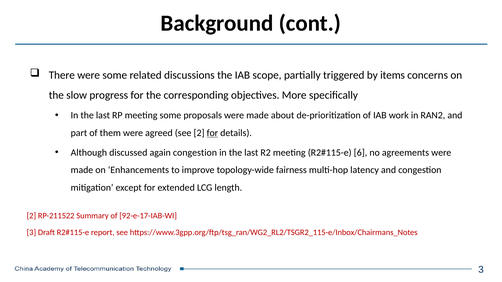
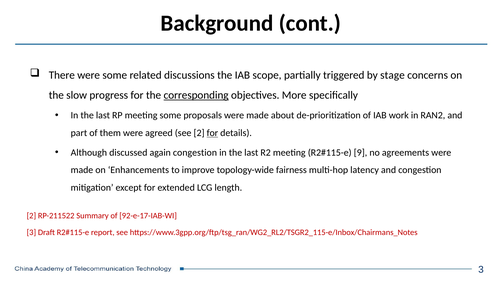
items: items -> stage (392, 75)
corresponding underline: none -> present (196, 95)
6: 6 -> 9 (361, 153)
